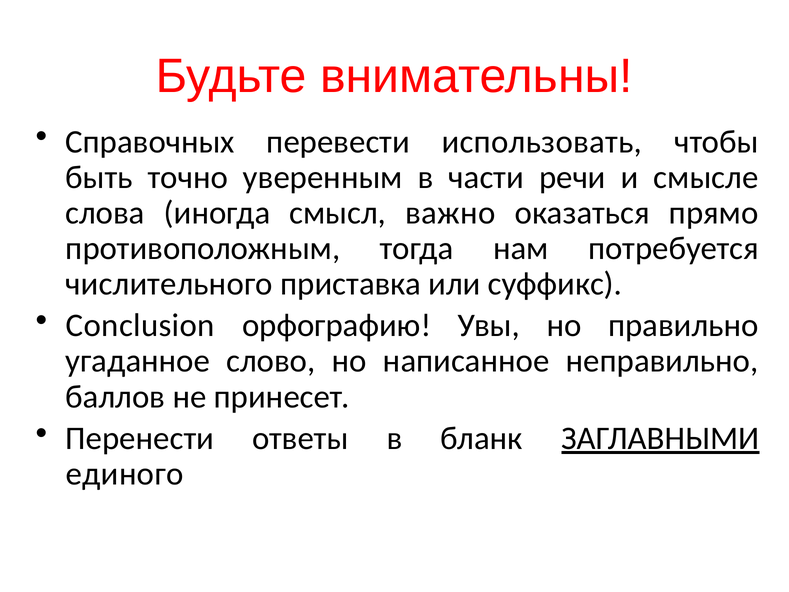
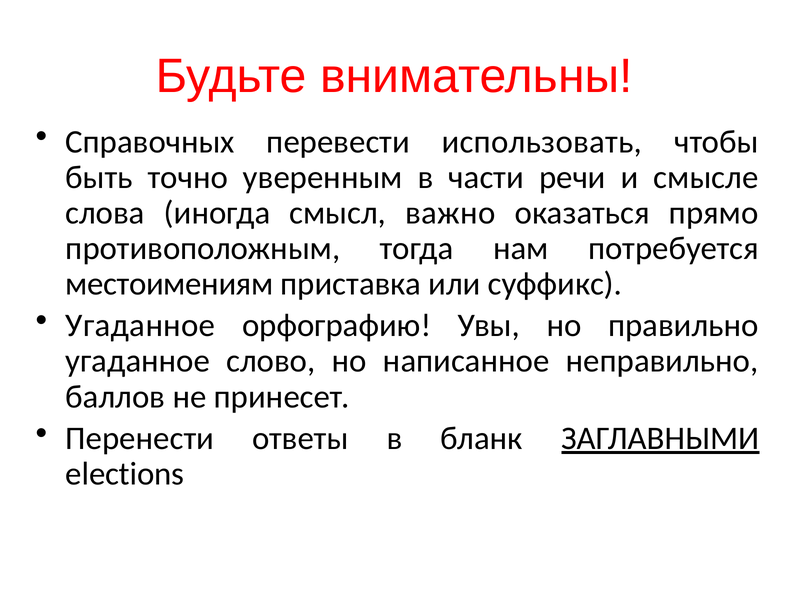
числительного: числительного -> местоимениям (169, 284)
Conclusion: Conclusion -> Угаданное (140, 325)
единого: единого -> elections (125, 474)
